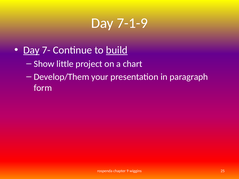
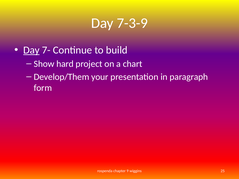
7-1-9: 7-1-9 -> 7-3-9 (132, 23)
build underline: present -> none (117, 50)
little: little -> hard (65, 64)
